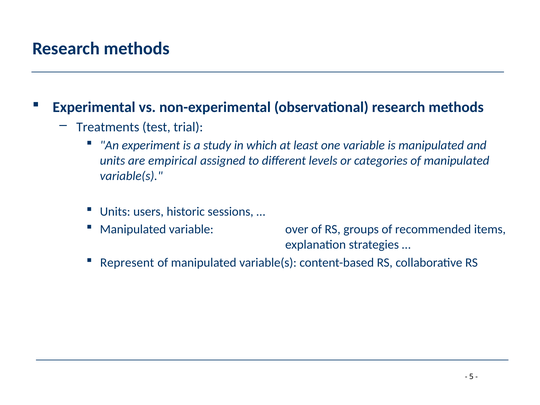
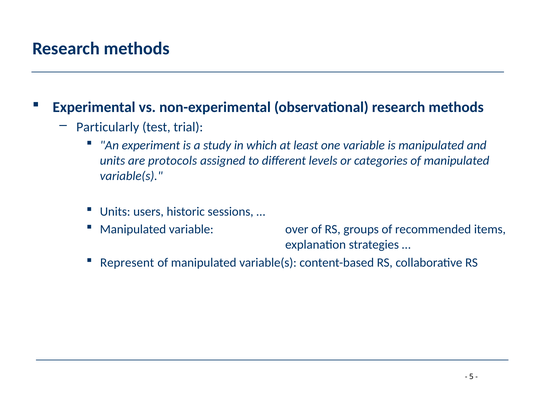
Treatments: Treatments -> Particularly (108, 127)
empirical: empirical -> protocols (173, 161)
